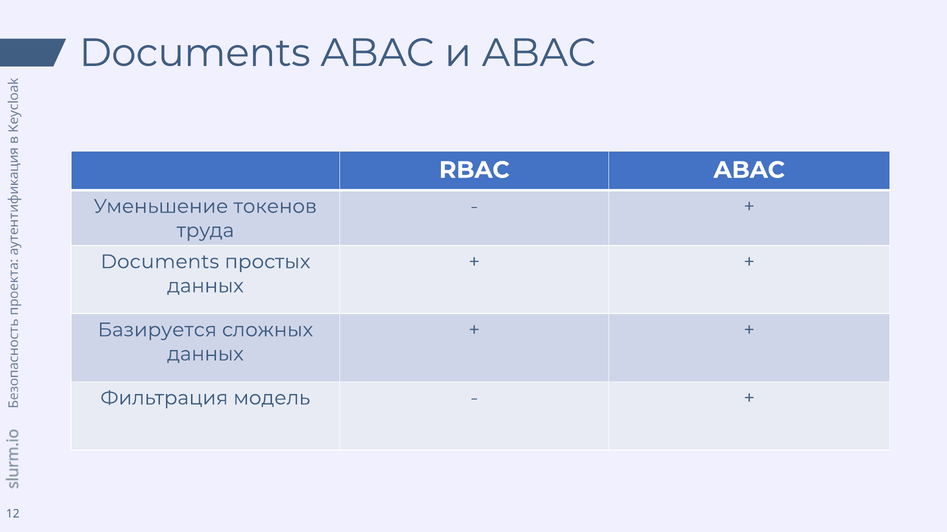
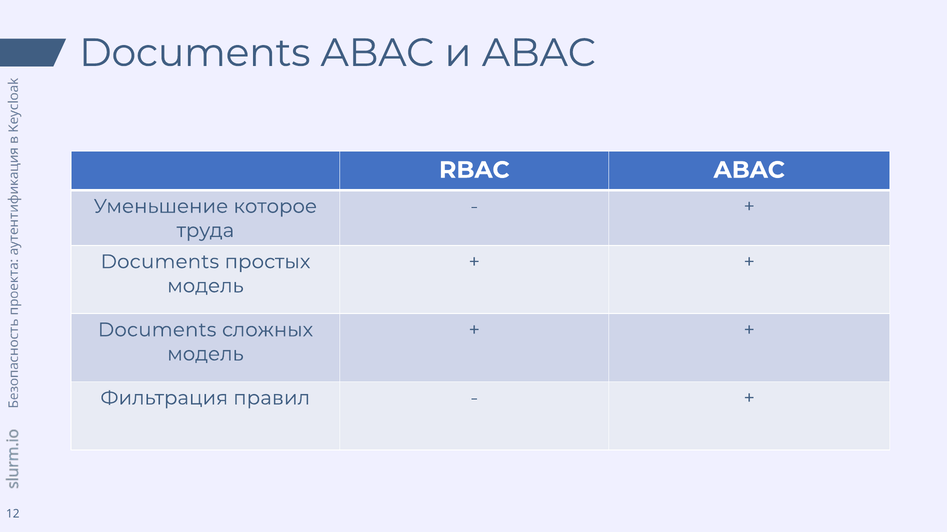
токенов: токенов -> которое (275, 207)
данных: данных -> модель (205, 286)
Базируется: Базируется -> Documents (157, 330)
данных: данных -> модель (205, 354)
модель: модель -> правил (272, 398)
